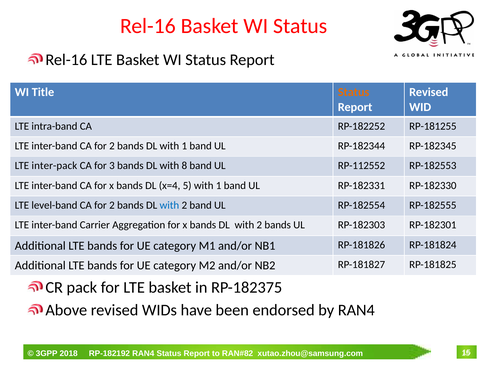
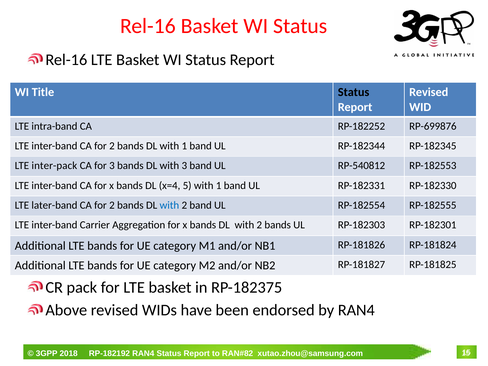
Status colour: orange -> black (354, 92)
RP-181255: RP-181255 -> RP-699876 (433, 126)
with 8: 8 -> 3 (184, 166)
RP-112552: RP-112552 -> RP-540812 (362, 166)
level-band: level-band -> later-band (54, 205)
